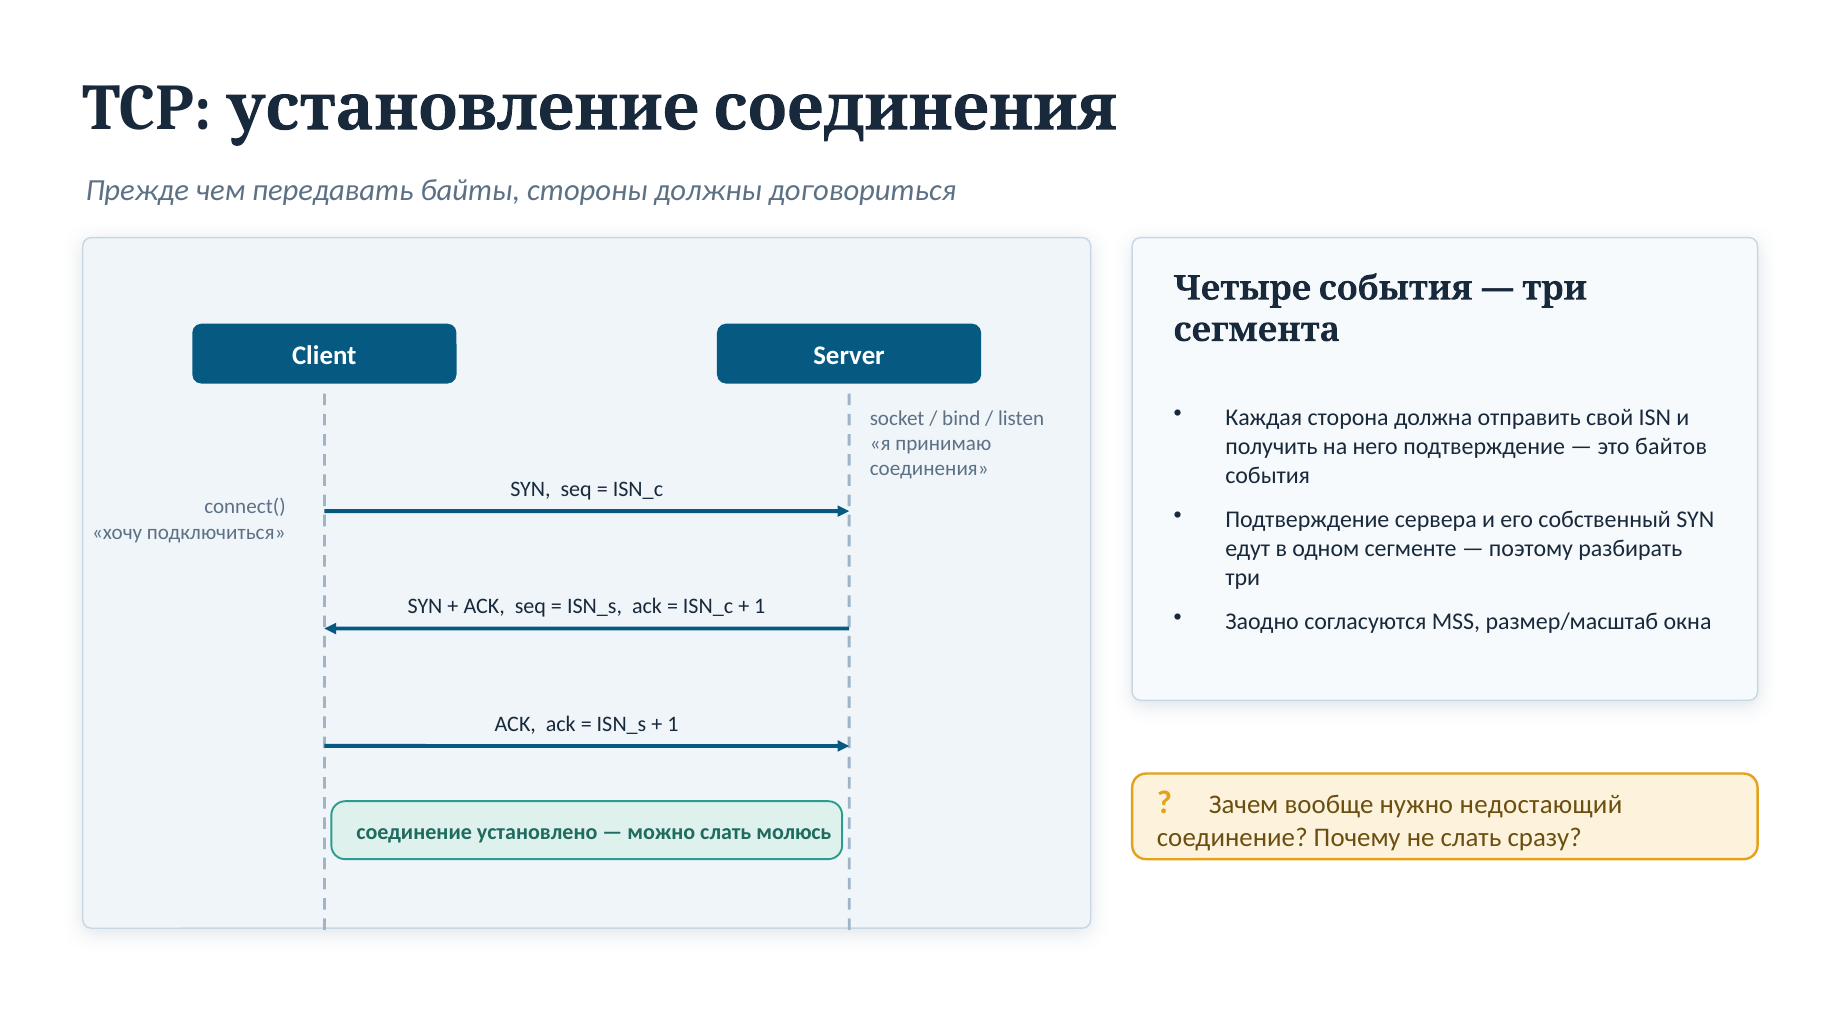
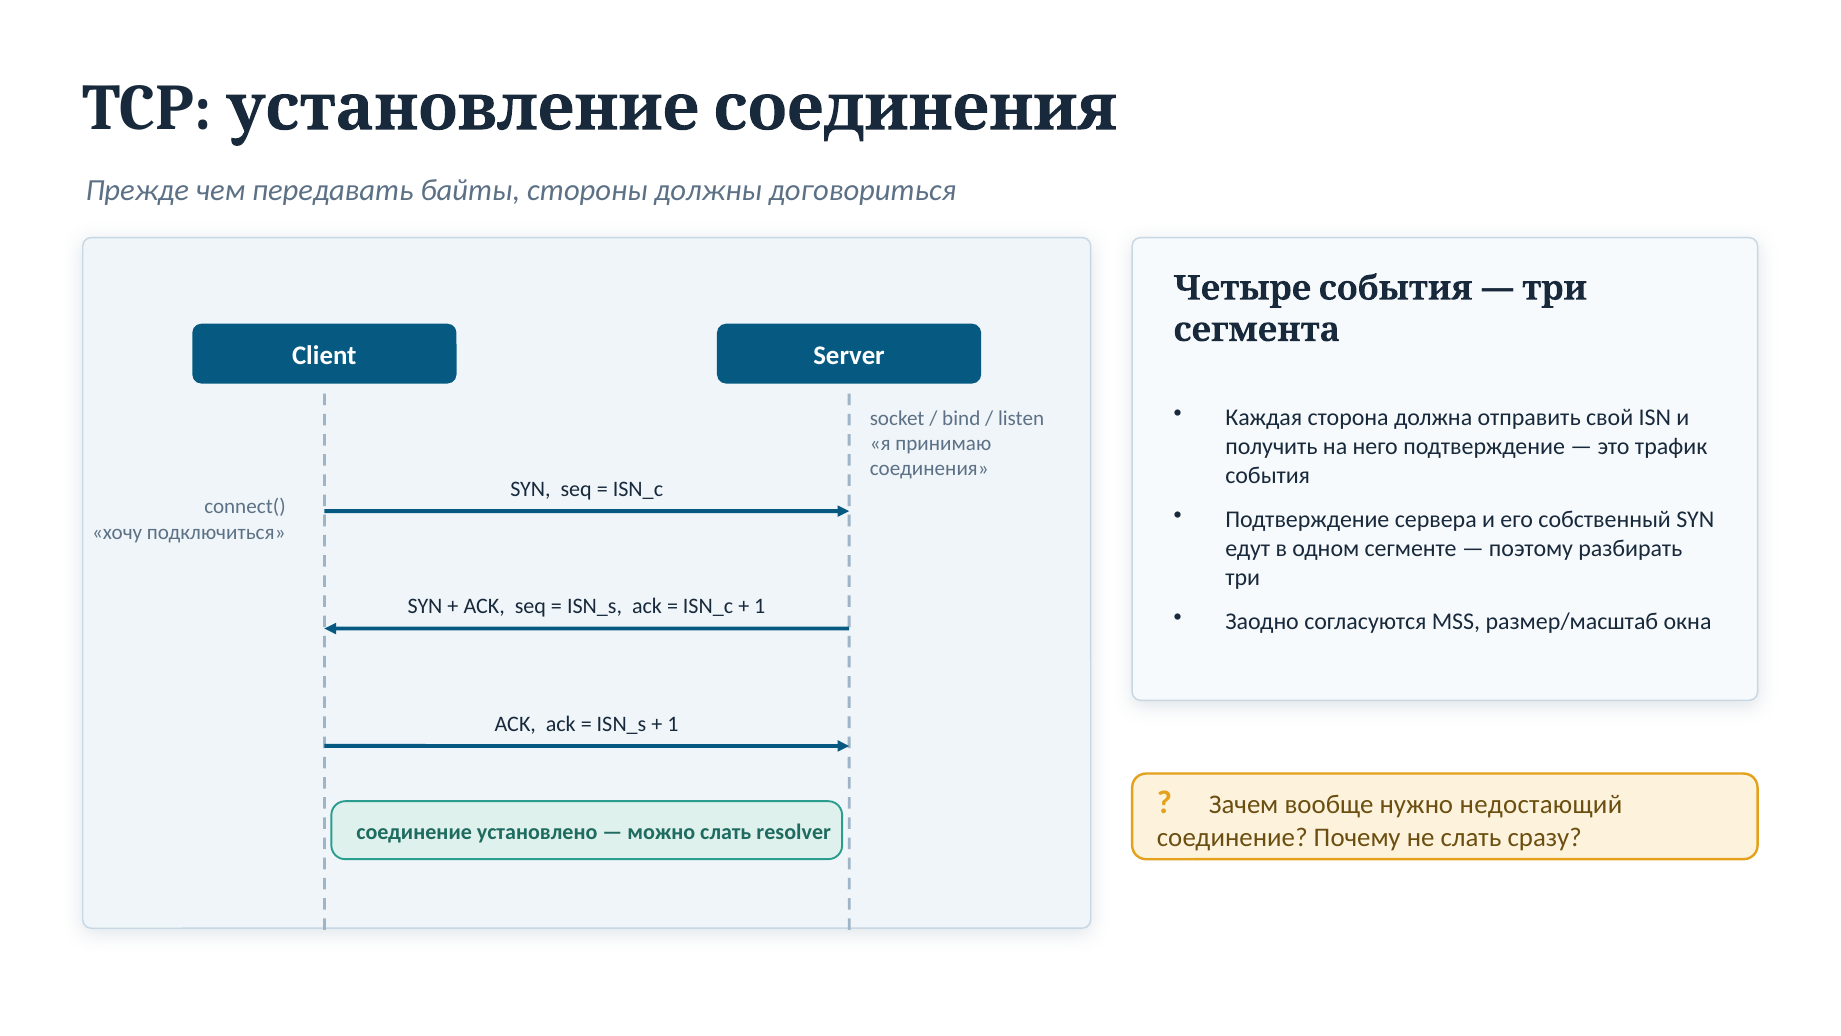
байтов: байтов -> трафик (1671, 447)
молюсь: молюсь -> resolver (794, 831)
